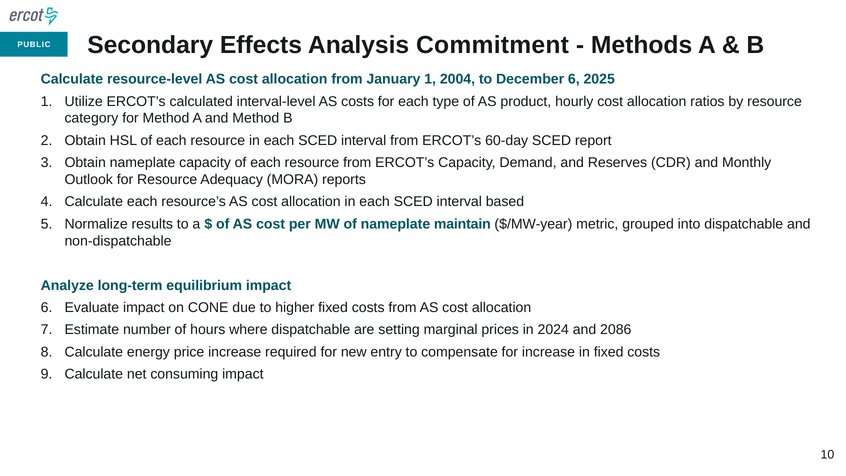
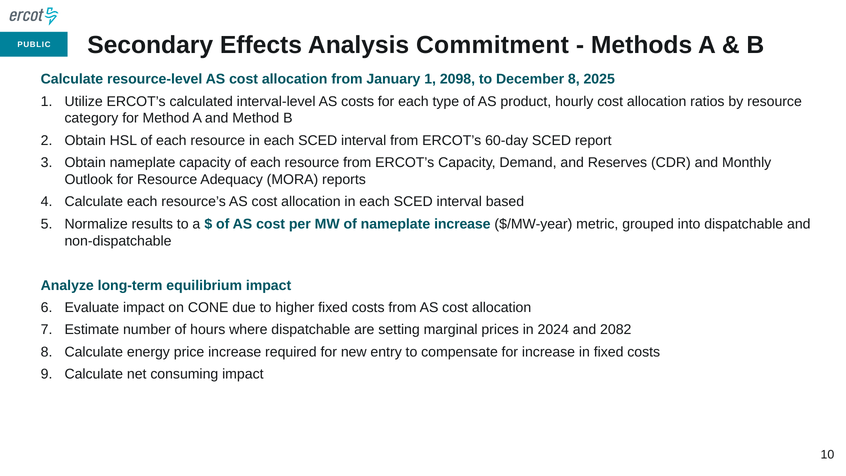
2004: 2004 -> 2098 (457, 79)
December 6: 6 -> 8 (574, 79)
nameplate maintain: maintain -> increase (462, 224)
2086: 2086 -> 2082 (616, 330)
